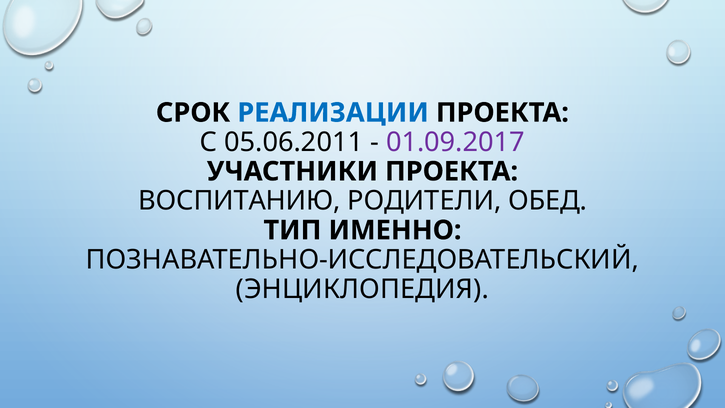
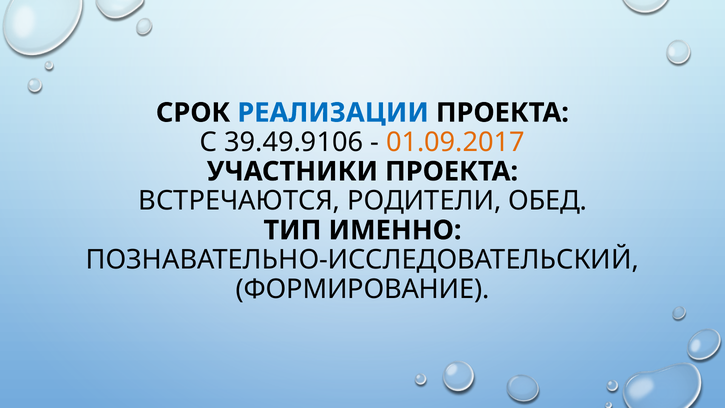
05.06.2011: 05.06.2011 -> 39.49.9106 (294, 142)
01.09.2017 colour: purple -> orange (455, 142)
ВОСПИТАНИЮ: ВОСПИТАНИЮ -> ВСТРЕЧАЮТСЯ (239, 201)
ЭНЦИКЛОПЕДИЯ: ЭНЦИКЛОПЕДИЯ -> ФОРМИРОВАНИЕ (363, 289)
